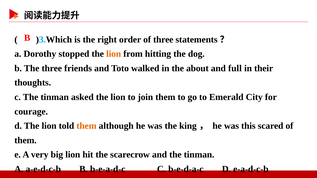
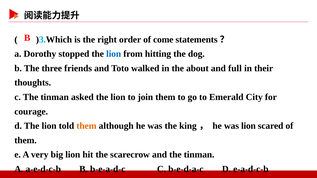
of three: three -> come (163, 40)
lion colour: orange -> blue (114, 54)
was this: this -> lion (248, 126)
